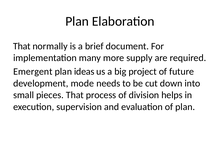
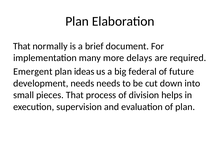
supply: supply -> delays (139, 58)
project: project -> federal (143, 72)
development mode: mode -> needs (82, 83)
